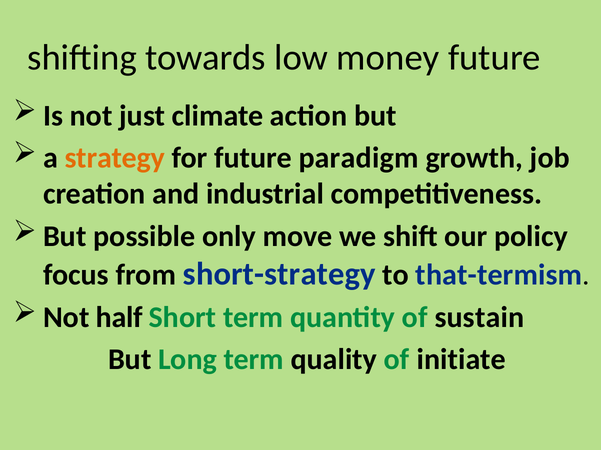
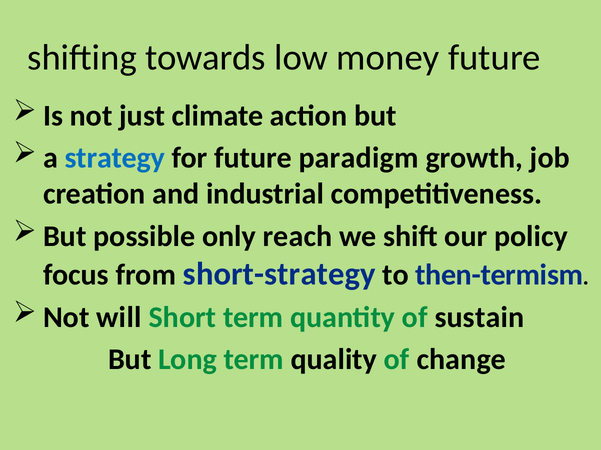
strategy colour: orange -> blue (115, 158)
move: move -> reach (298, 237)
that-termism: that-termism -> then-termism (499, 275)
half: half -> will (119, 318)
initiate: initiate -> change (461, 360)
